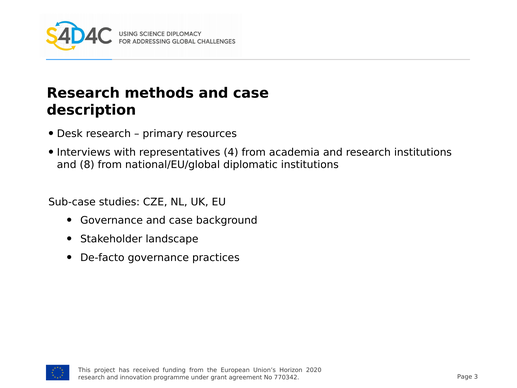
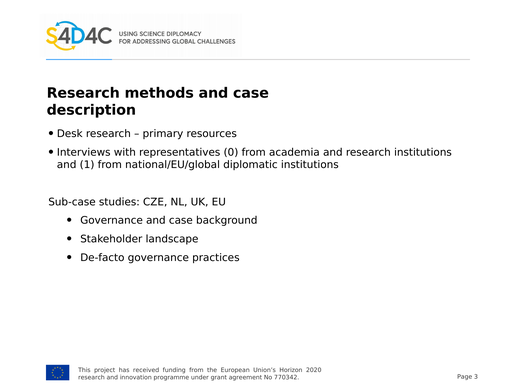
4: 4 -> 0 (231, 152)
8: 8 -> 1 (87, 165)
